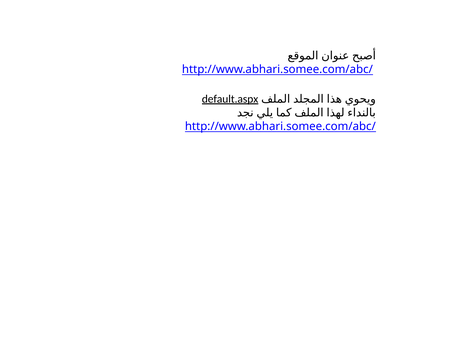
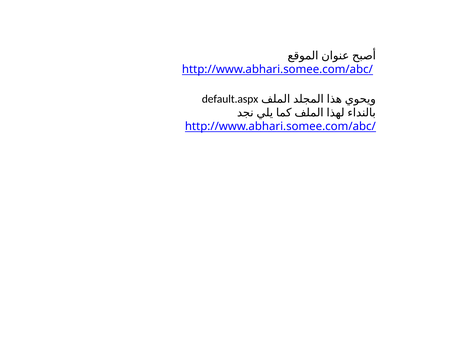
default.aspx underline: present -> none (230, 99)
